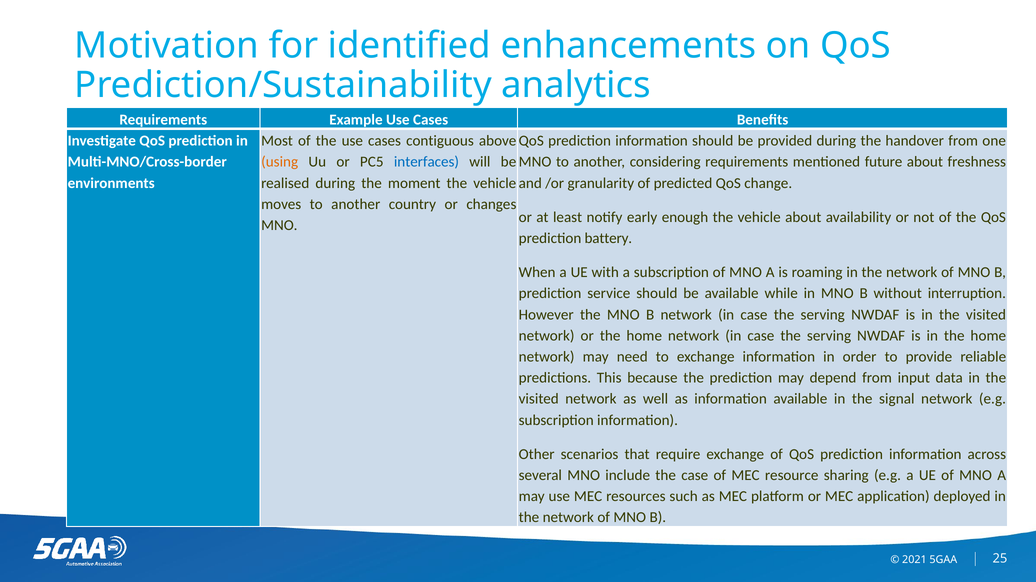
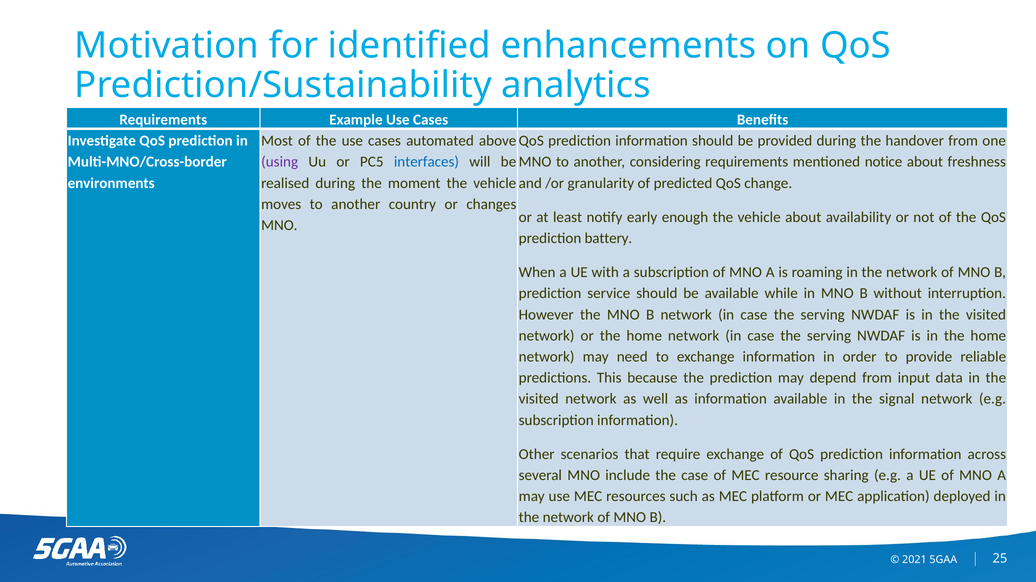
contiguous: contiguous -> automated (440, 141)
using colour: orange -> purple (280, 162)
future: future -> notice (884, 162)
